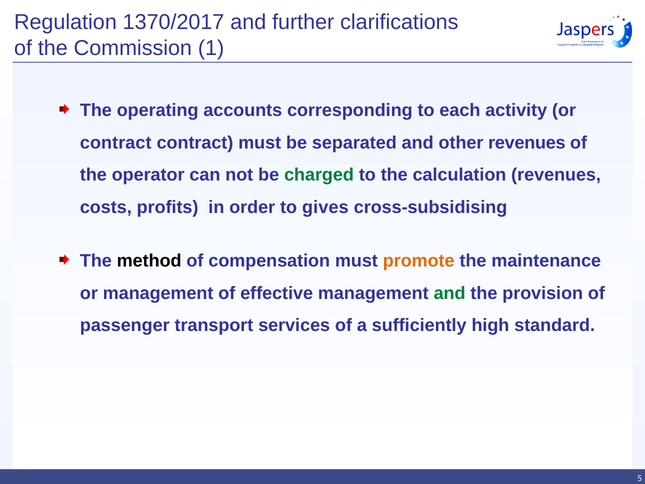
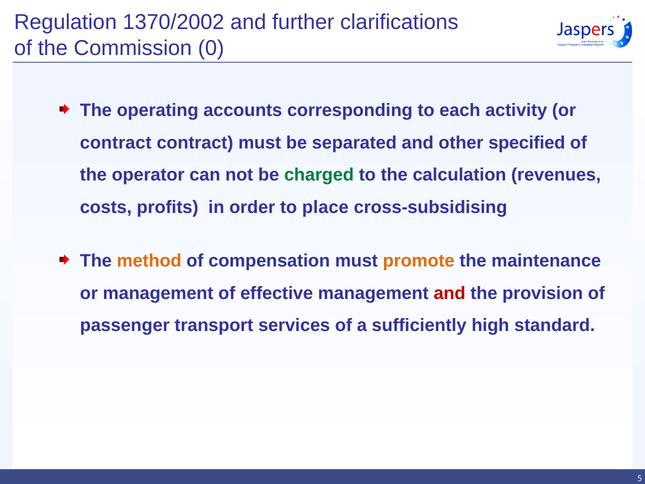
1370/2017: 1370/2017 -> 1370/2002 (174, 22)
1: 1 -> 0 (211, 48)
other revenues: revenues -> specified (527, 143)
gives: gives -> place (325, 207)
method colour: black -> orange (149, 261)
and colour: green -> red (450, 293)
